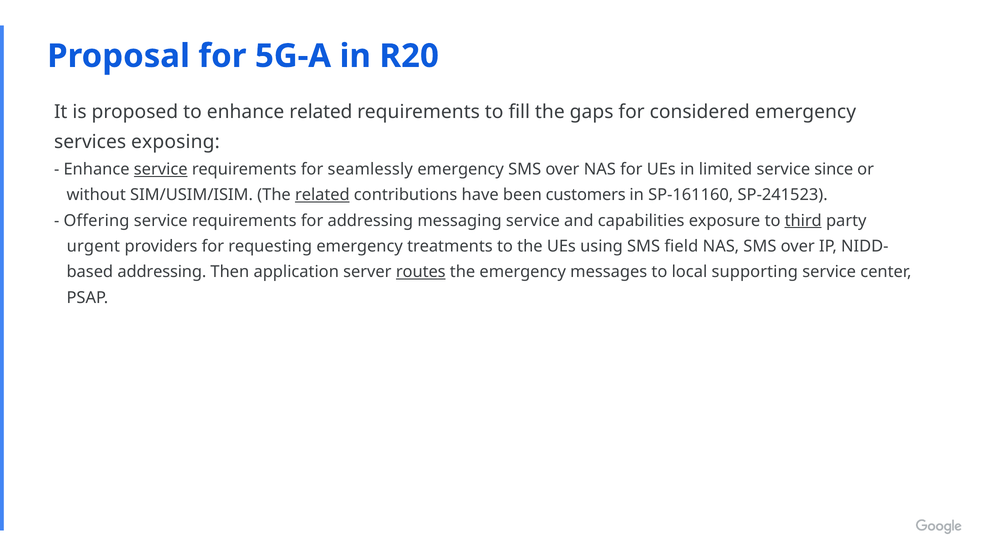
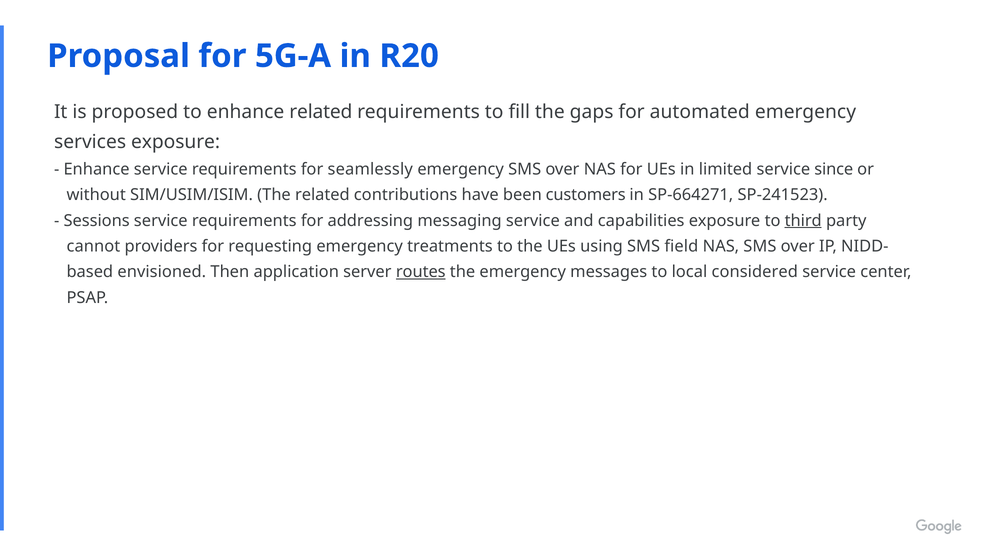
considered: considered -> automated (700, 112)
services exposing: exposing -> exposure (176, 142)
service underline: present -> none (161, 169)
related underline: present -> none (322, 195)
SP-161160: SP-161160 -> SP-664271 (691, 195)
Offering: Offering -> Sessions (97, 221)
urgent: urgent -> cannot (93, 246)
addressing: addressing -> envisioned (162, 272)
supporting: supporting -> considered (755, 272)
